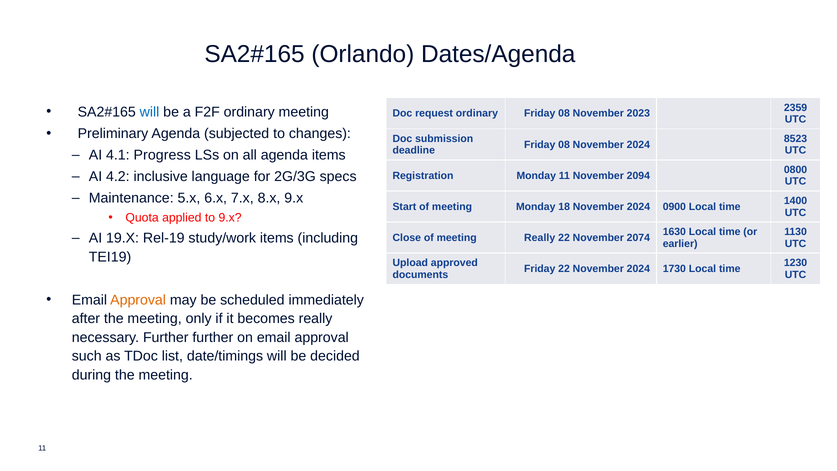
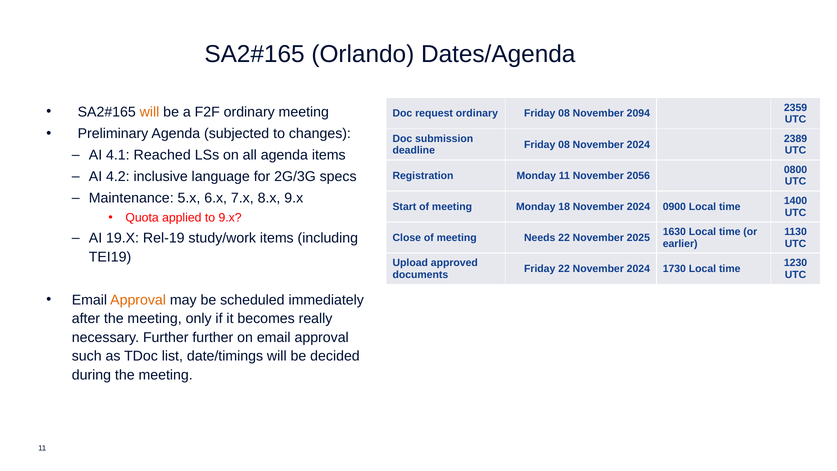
will colour: blue -> orange (149, 112)
2023: 2023 -> 2094 (638, 113)
8523: 8523 -> 2389 (796, 139)
Progress: Progress -> Reached (162, 155)
2094: 2094 -> 2056 (638, 176)
meeting Really: Really -> Needs (540, 238)
2074: 2074 -> 2025 (638, 238)
